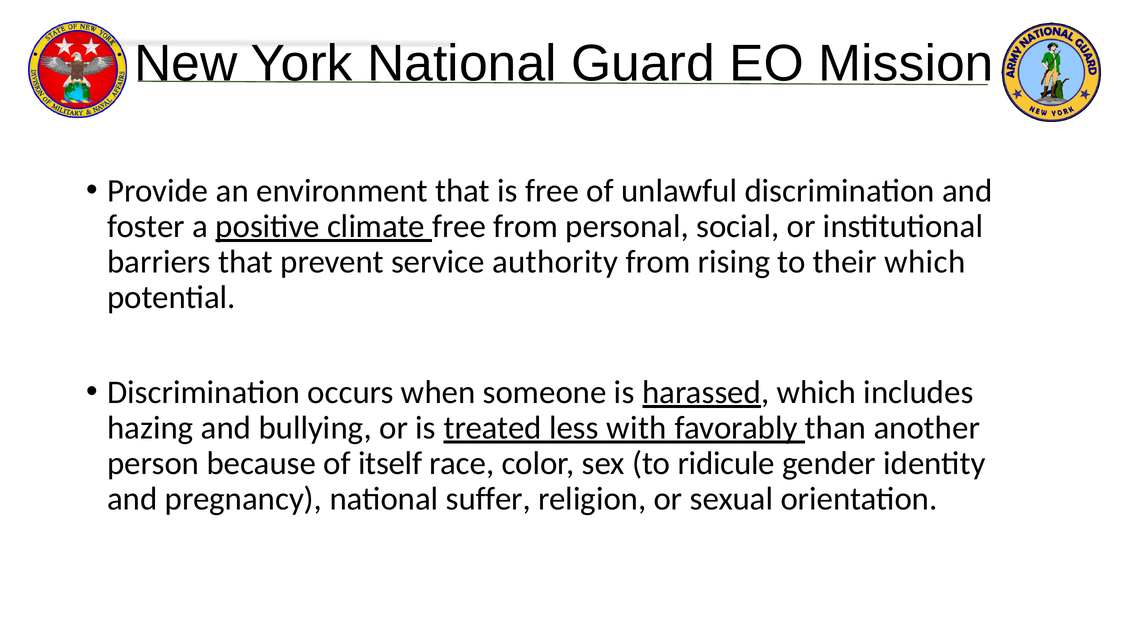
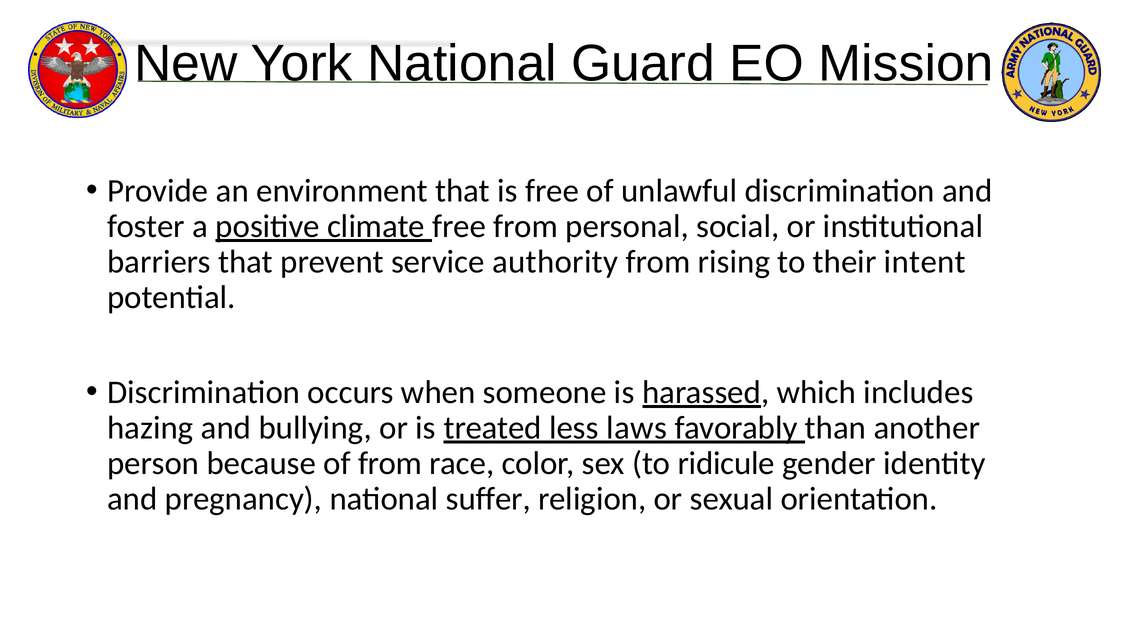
their which: which -> intent (925, 262)
with: with -> laws (637, 428)
of itself: itself -> from (390, 463)
